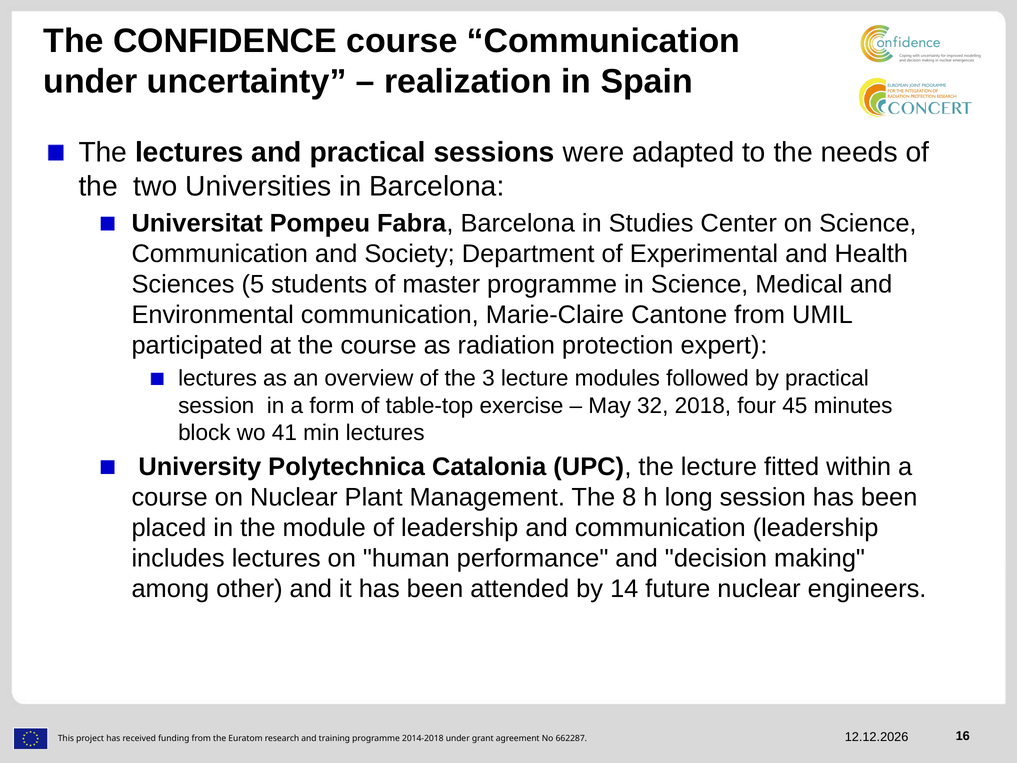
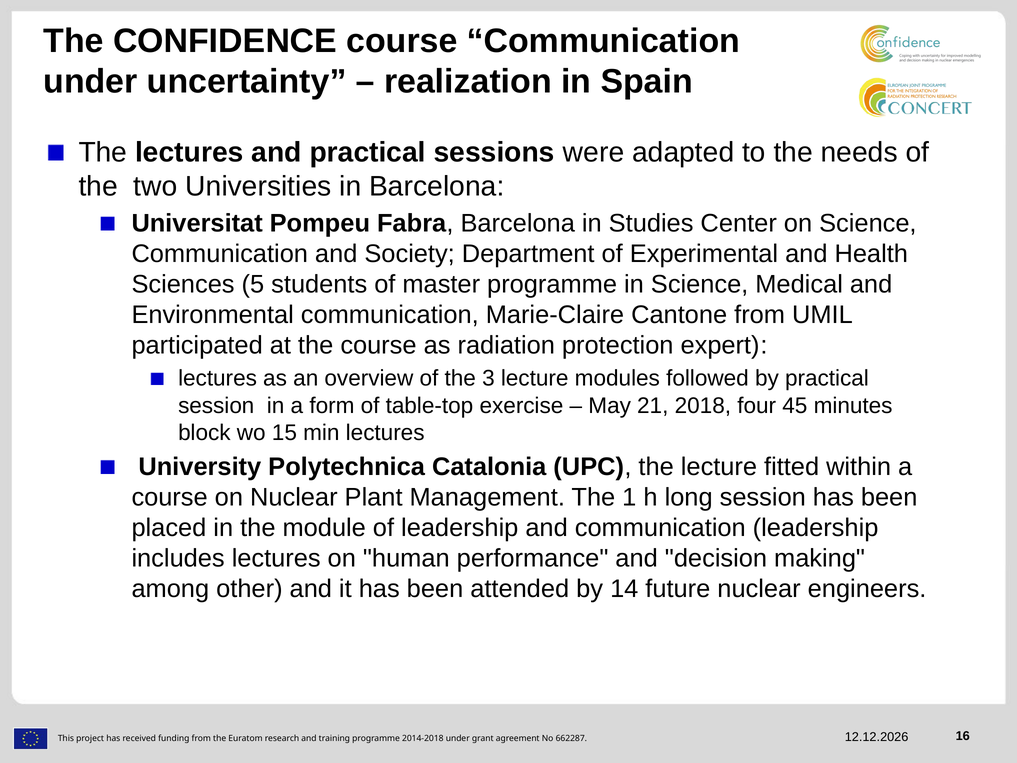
32: 32 -> 21 (653, 406)
41: 41 -> 15 (284, 433)
8: 8 -> 1 (629, 497)
